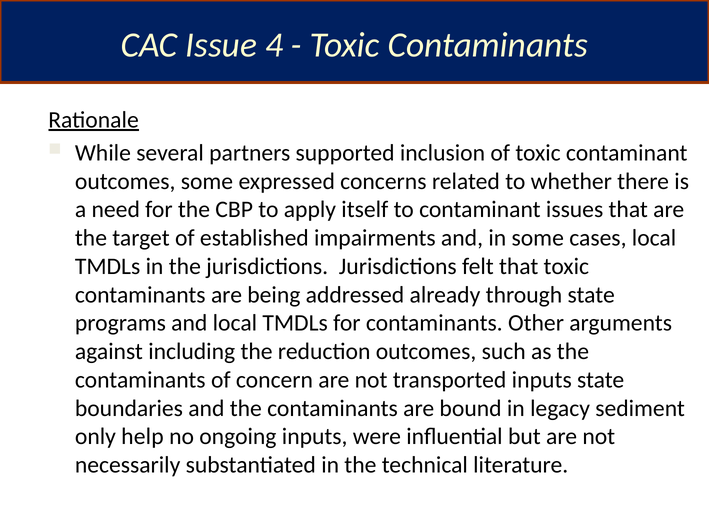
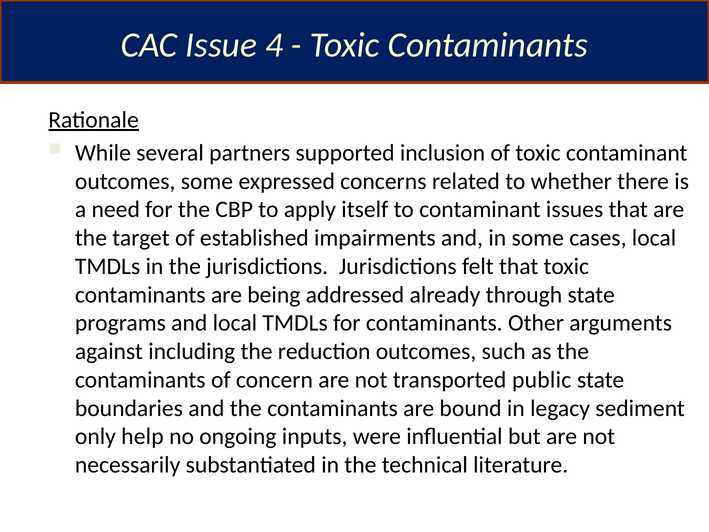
transported inputs: inputs -> public (542, 380)
